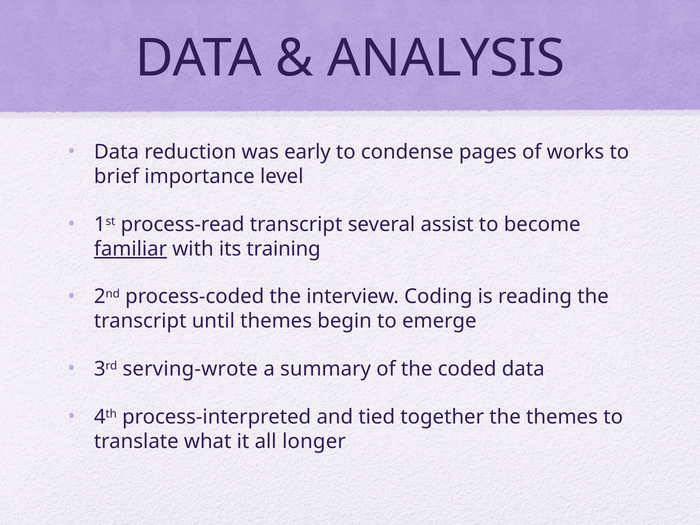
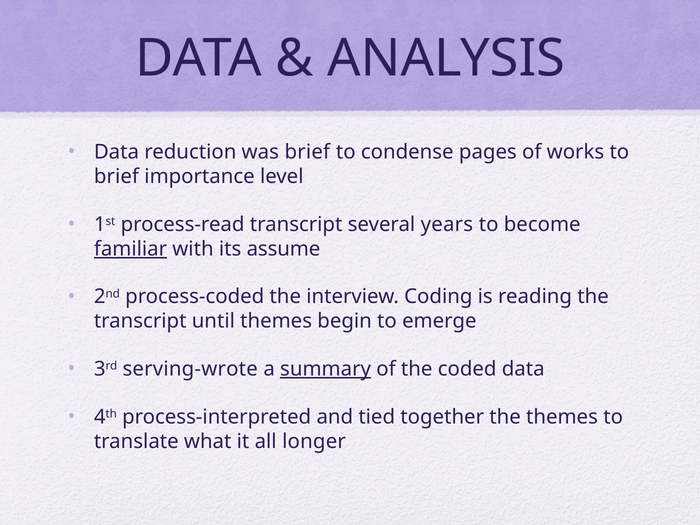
was early: early -> brief (307, 152)
assist: assist -> years (447, 224)
training: training -> assume (284, 249)
summary underline: none -> present (326, 369)
